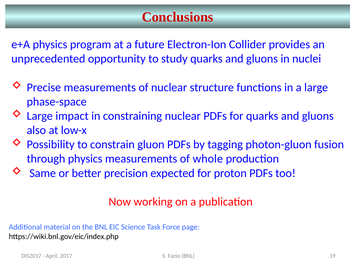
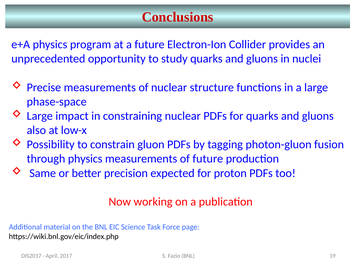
of whole: whole -> future (208, 159)
